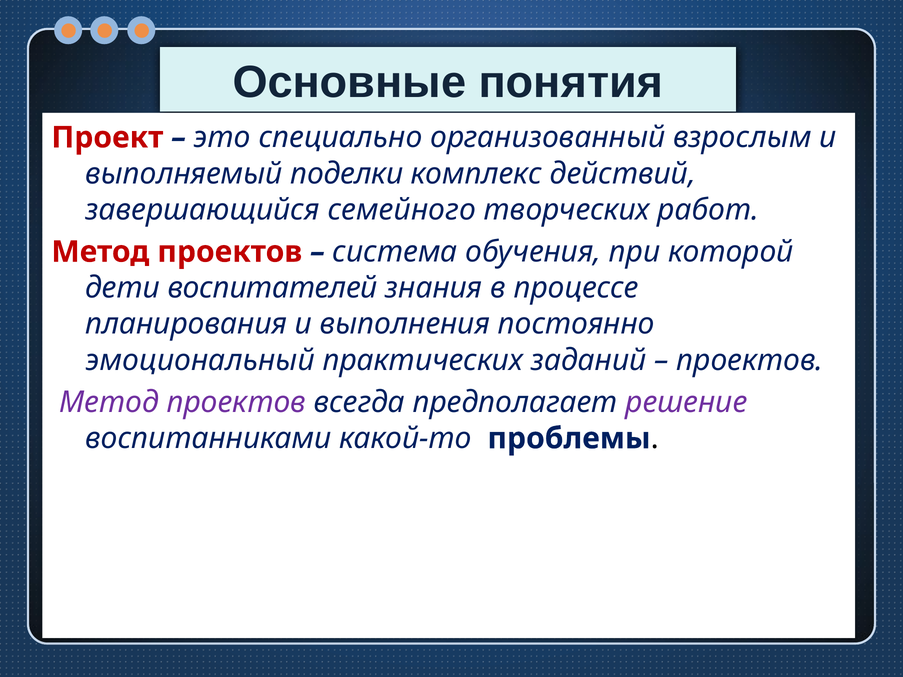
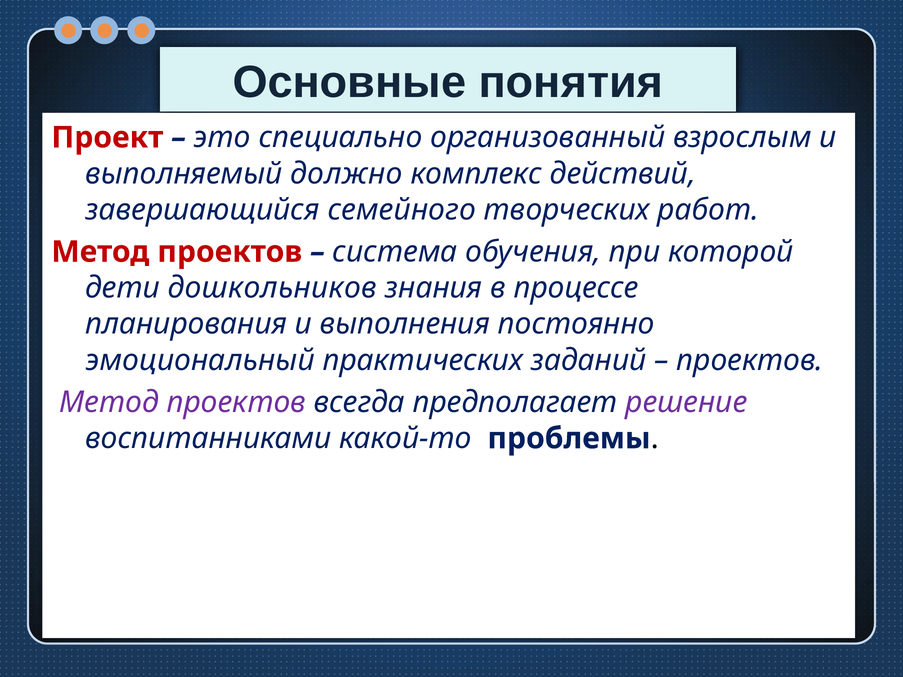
поделки: поделки -> должно (347, 174)
воспитателей: воспитателей -> дошкольников (272, 288)
